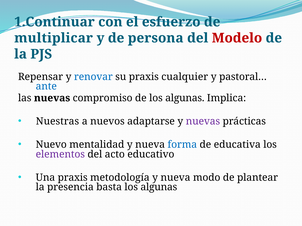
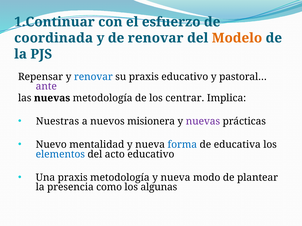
multiplicar: multiplicar -> coordinada (54, 38)
de persona: persona -> renovar (156, 38)
Modelo colour: red -> orange (237, 38)
praxis cualquier: cualquier -> educativo (185, 77)
ante colour: blue -> purple (46, 87)
nuevas compromiso: compromiso -> metodología (103, 98)
de los algunas: algunas -> centrar (185, 98)
adaptarse: adaptarse -> misionera (151, 122)
elementos colour: purple -> blue (60, 155)
basta: basta -> como (109, 188)
